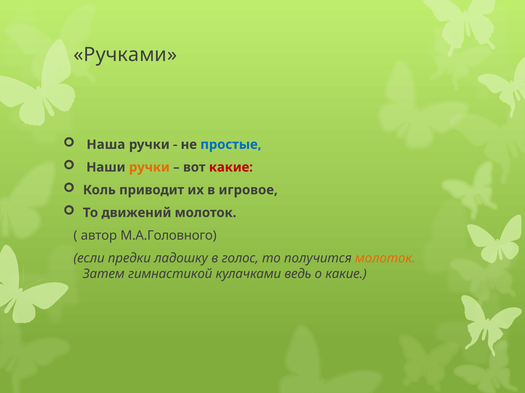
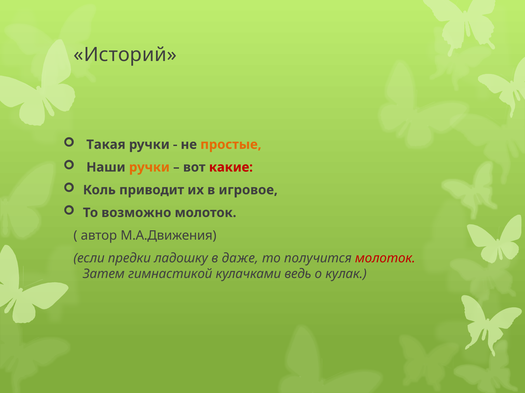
Ручками: Ручками -> Историй (125, 55)
Наша: Наша -> Такая (106, 145)
простые colour: blue -> orange (231, 145)
движений: движений -> возможно (136, 213)
М.А.Головного: М.А.Головного -> М.А.Движения (168, 236)
голос: голос -> даже (240, 259)
молоток colour: orange -> red (385, 259)
о какие: какие -> кулак (346, 274)
